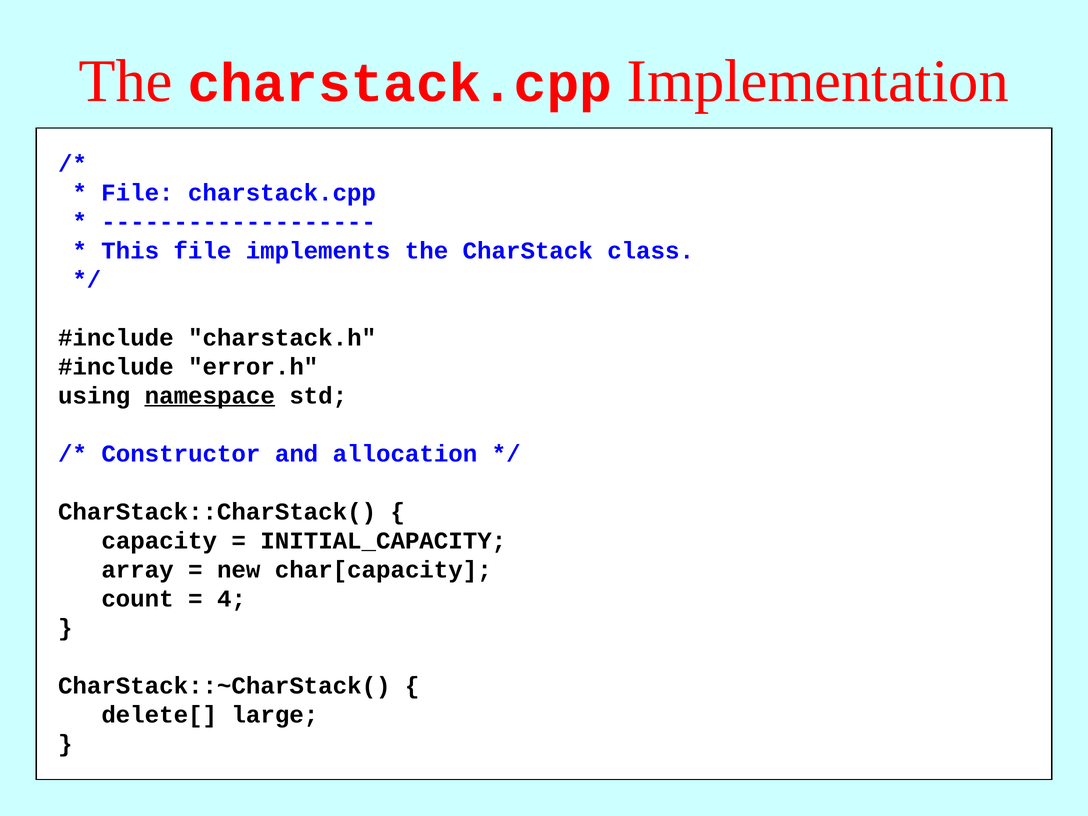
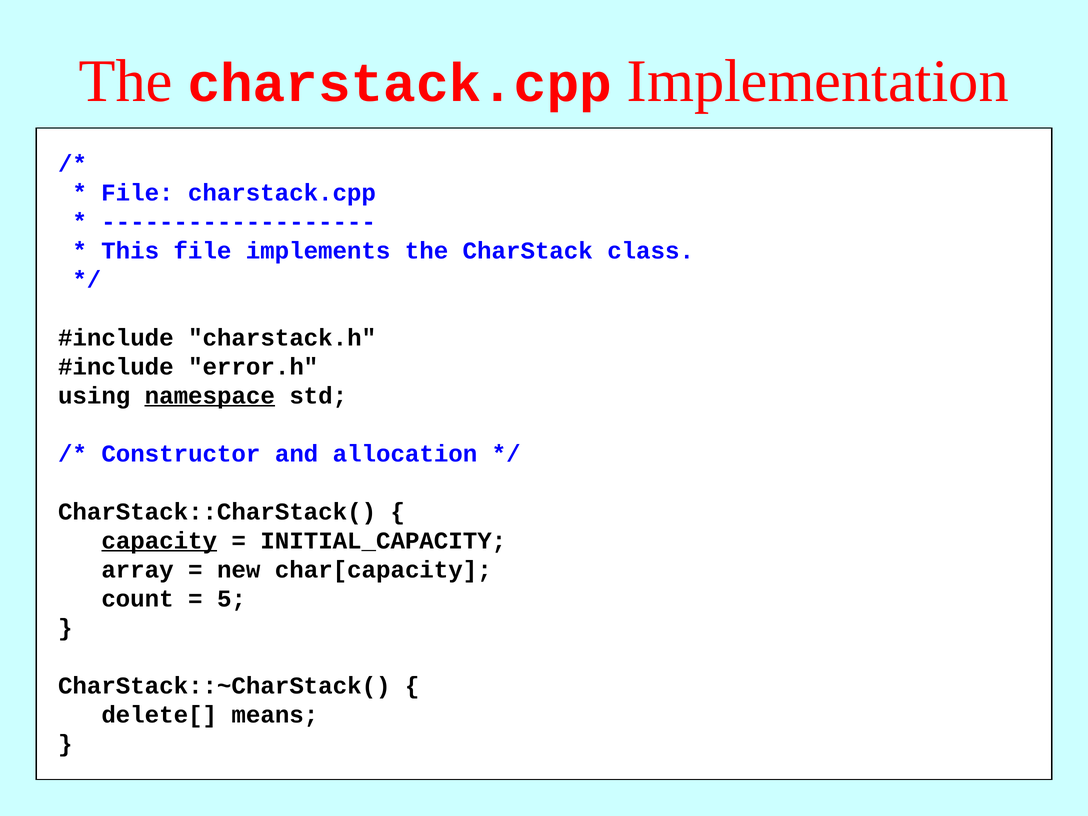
capacity underline: none -> present (159, 541)
4: 4 -> 5 (231, 599)
large: large -> means (275, 715)
